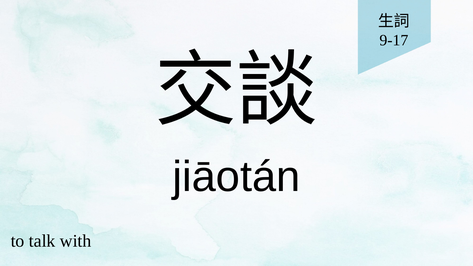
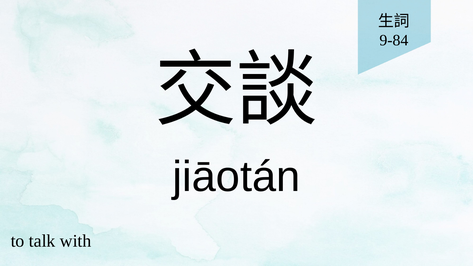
9-17: 9-17 -> 9-84 (394, 40)
